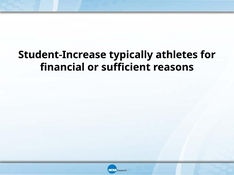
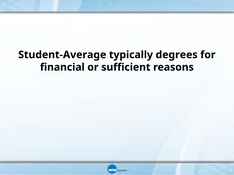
Student-Increase: Student-Increase -> Student-Average (62, 55)
athletes: athletes -> degrees (177, 55)
